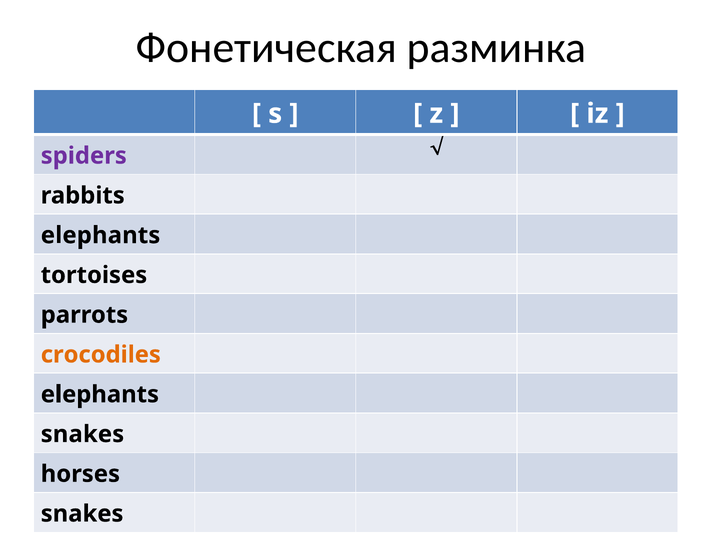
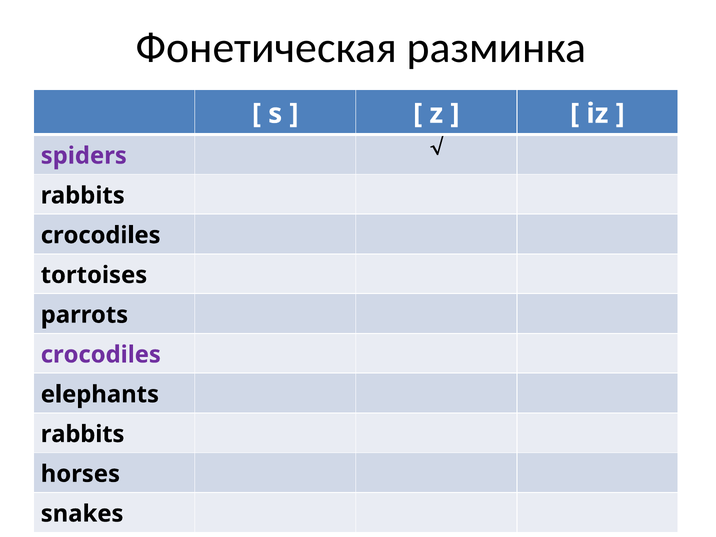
elephants: elephants -> crocodiles (101, 235)
crocodiles colour: orange -> purple (101, 355)
snakes: snakes -> rabbits (83, 434)
